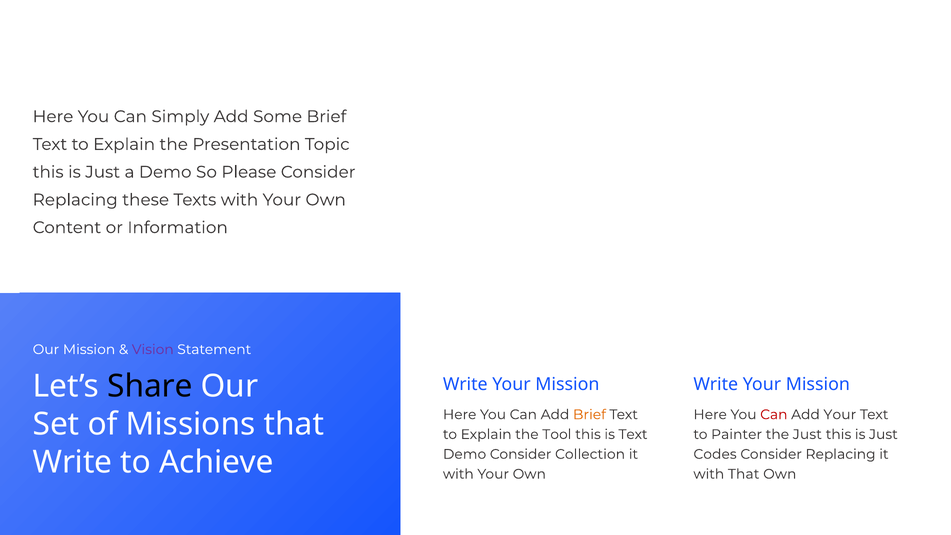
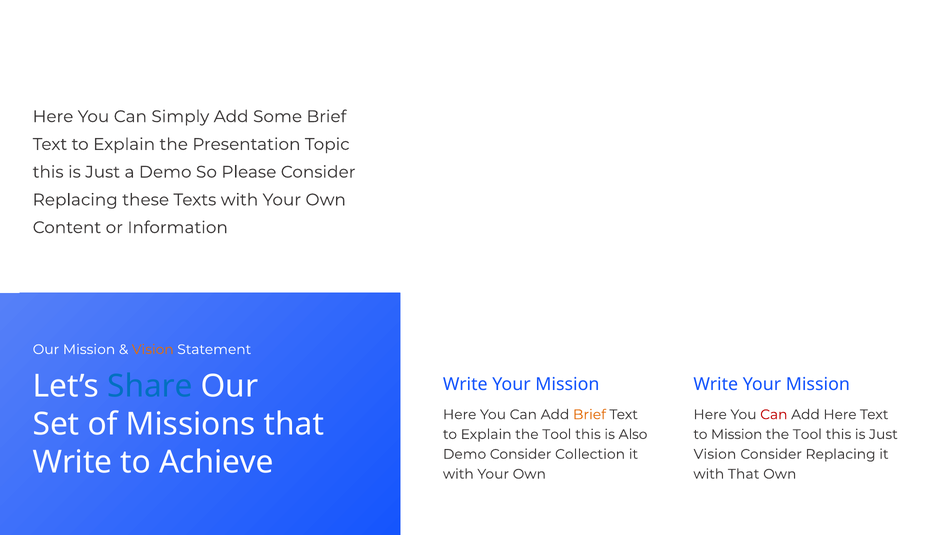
Vision colour: purple -> orange (153, 349)
Share colour: black -> blue (150, 386)
Add Your: Your -> Here (840, 415)
is Text: Text -> Also (633, 434)
to Painter: Painter -> Mission (737, 434)
Just: Just -> Tool (807, 434)
Codes: Codes -> Vision (715, 454)
